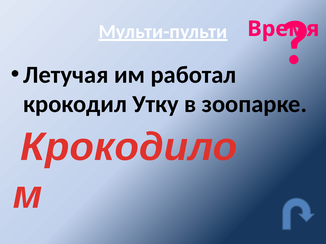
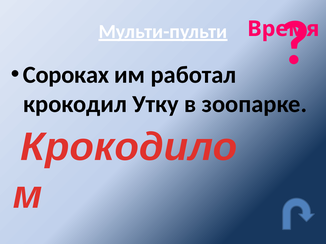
Летучая: Летучая -> Сороках (66, 75)
